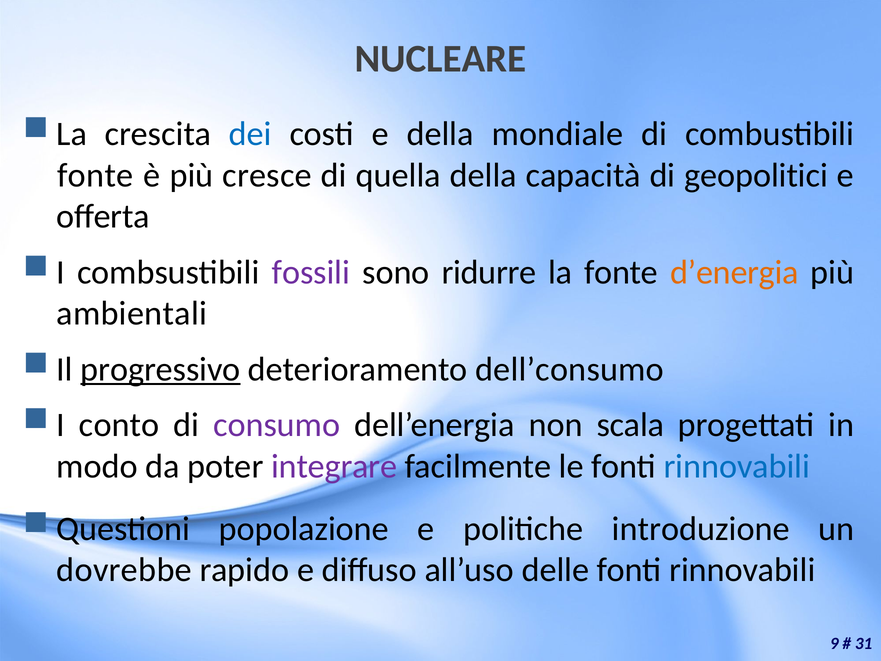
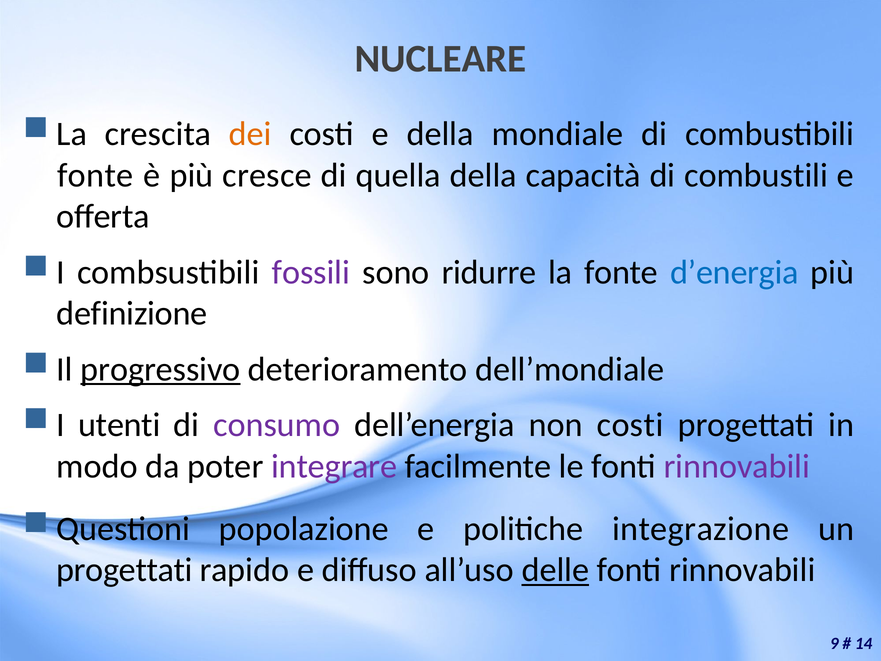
dei colour: blue -> orange (250, 134)
geopolitici: geopolitici -> combustili (756, 175)
d’energia colour: orange -> blue (734, 272)
ambientali: ambientali -> definizione (132, 313)
dell’consumo: dell’consumo -> dell’mondiale (570, 369)
conto: conto -> utenti (119, 425)
non scala: scala -> costi (630, 425)
rinnovabili colour: blue -> purple (737, 466)
introduzione: introduzione -> integrazione (701, 529)
dovrebbe: dovrebbe -> progettati (124, 570)
delle underline: none -> present (555, 570)
31: 31 -> 14 (864, 643)
